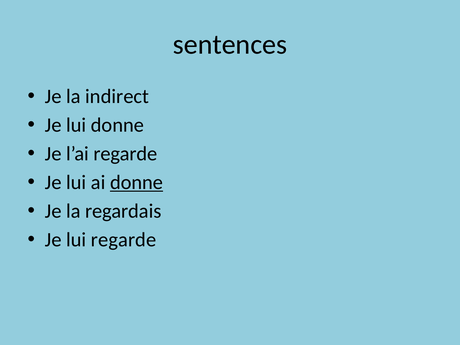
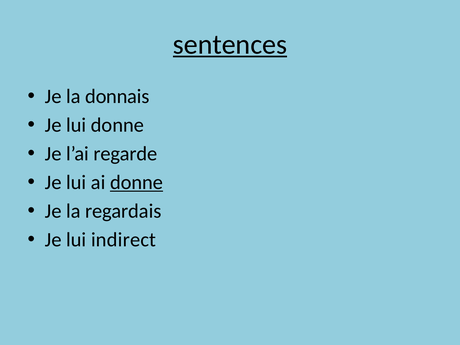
sentences underline: none -> present (230, 45)
indirect: indirect -> donnais (117, 96)
lui regarde: regarde -> indirect (124, 240)
